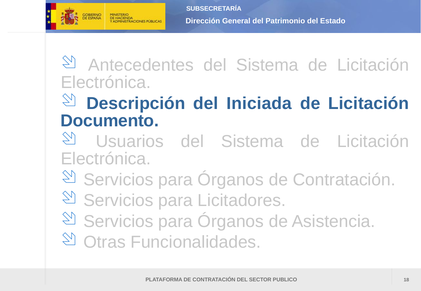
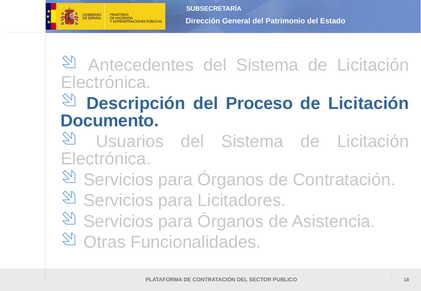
Iniciada: Iniciada -> Proceso (259, 104)
